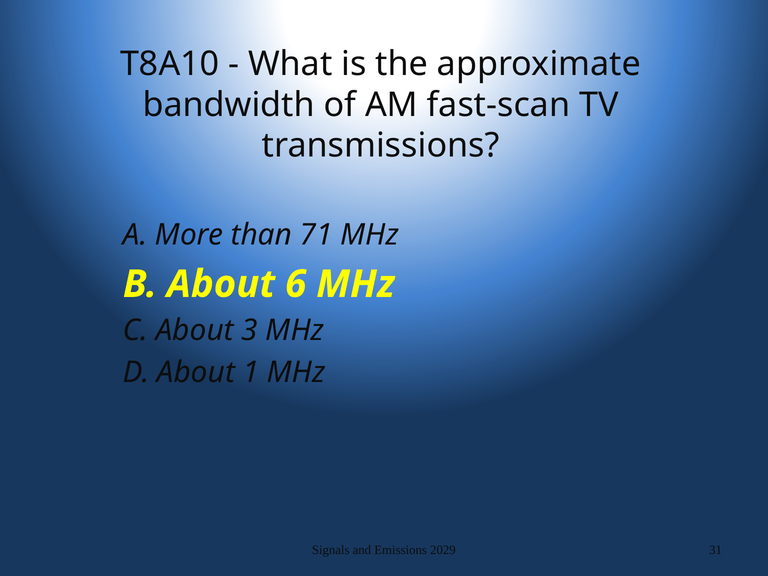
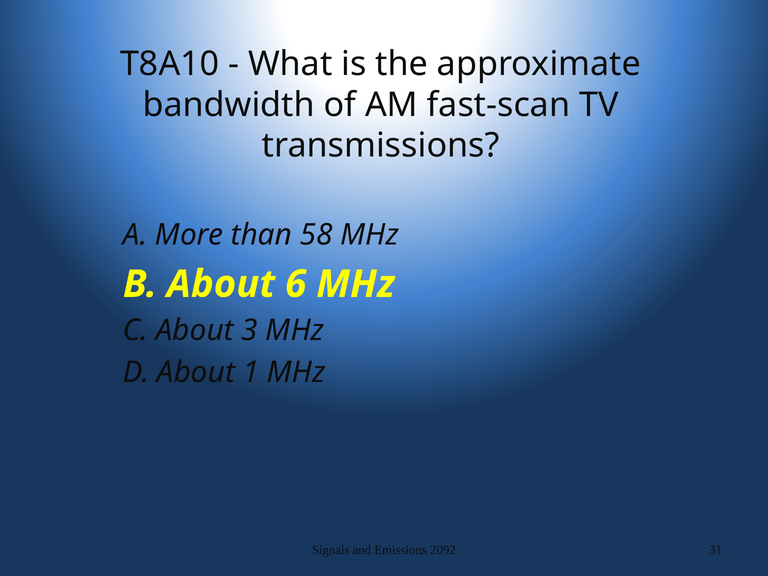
71: 71 -> 58 (316, 235)
2029: 2029 -> 2092 (443, 550)
